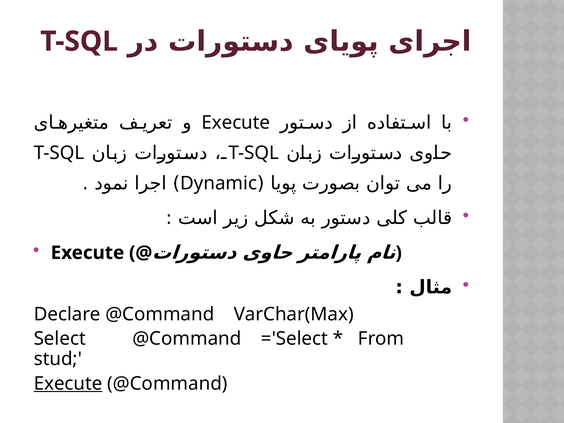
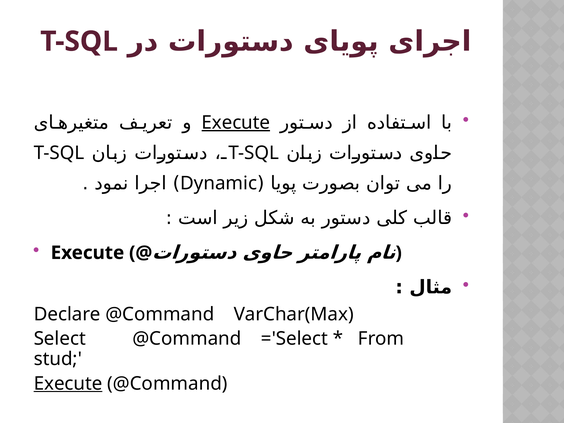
Execute underline: none -> present (236, 123)
